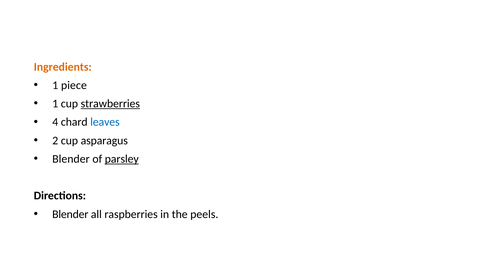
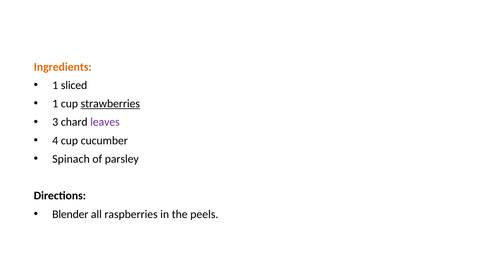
piece: piece -> sliced (74, 85)
4: 4 -> 3 (55, 122)
leaves colour: blue -> purple (105, 122)
2: 2 -> 4 (55, 140)
asparagus: asparagus -> cucumber (104, 140)
Blender: Blender -> Spinach (71, 159)
parsley underline: present -> none (122, 159)
